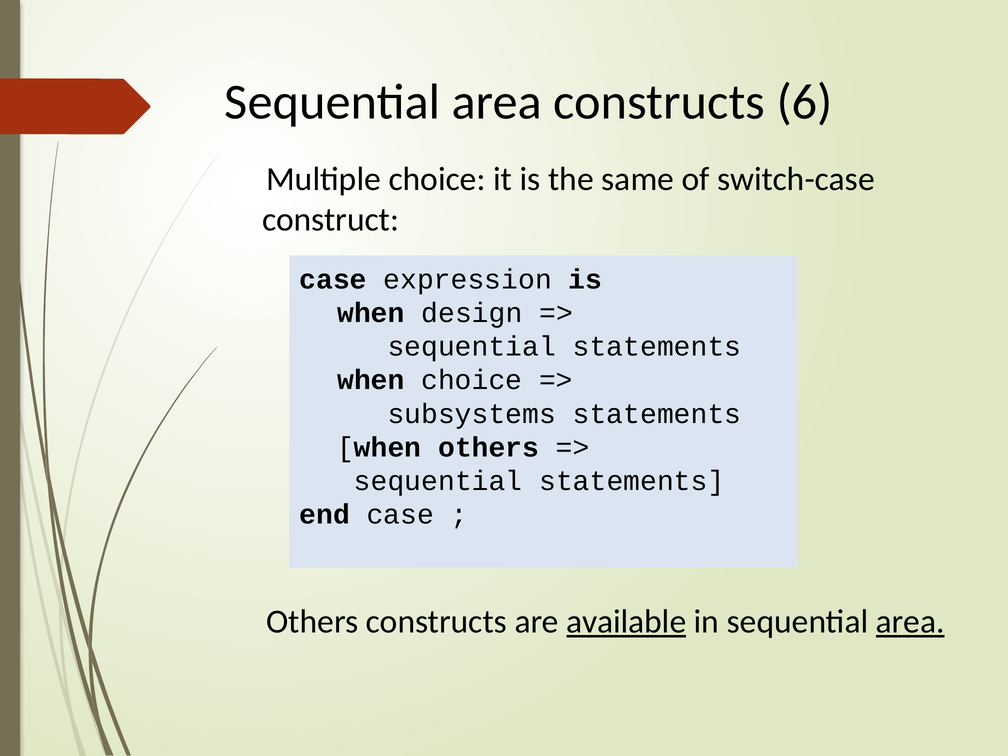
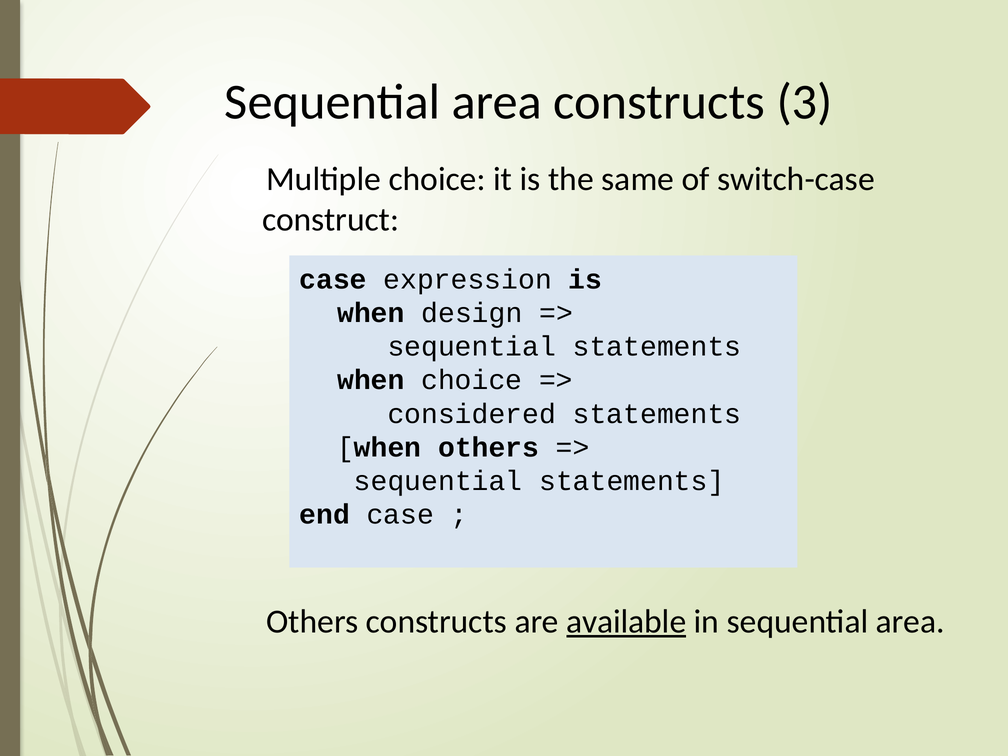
6: 6 -> 3 (805, 102)
subsystems: subsystems -> considered (472, 414)
area underline: present -> none (910, 622)
